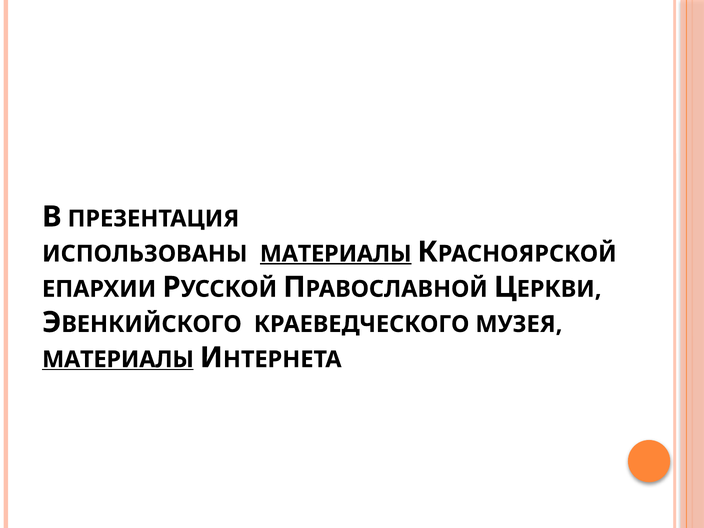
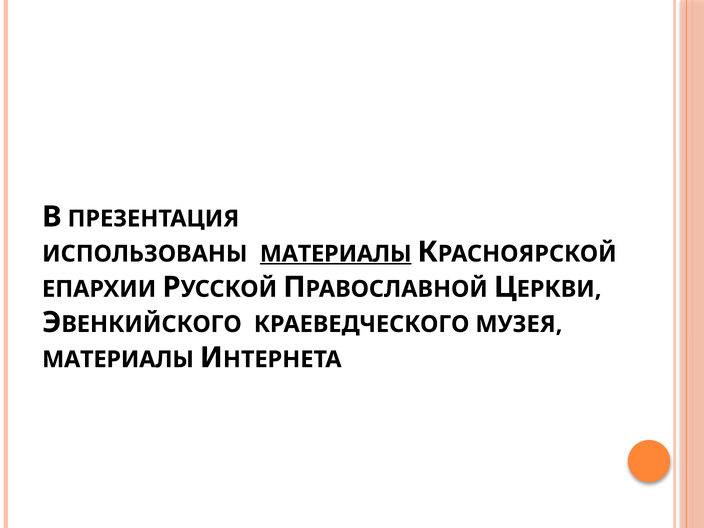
МАТЕРИАЛЫ underline: present -> none (118, 359)
